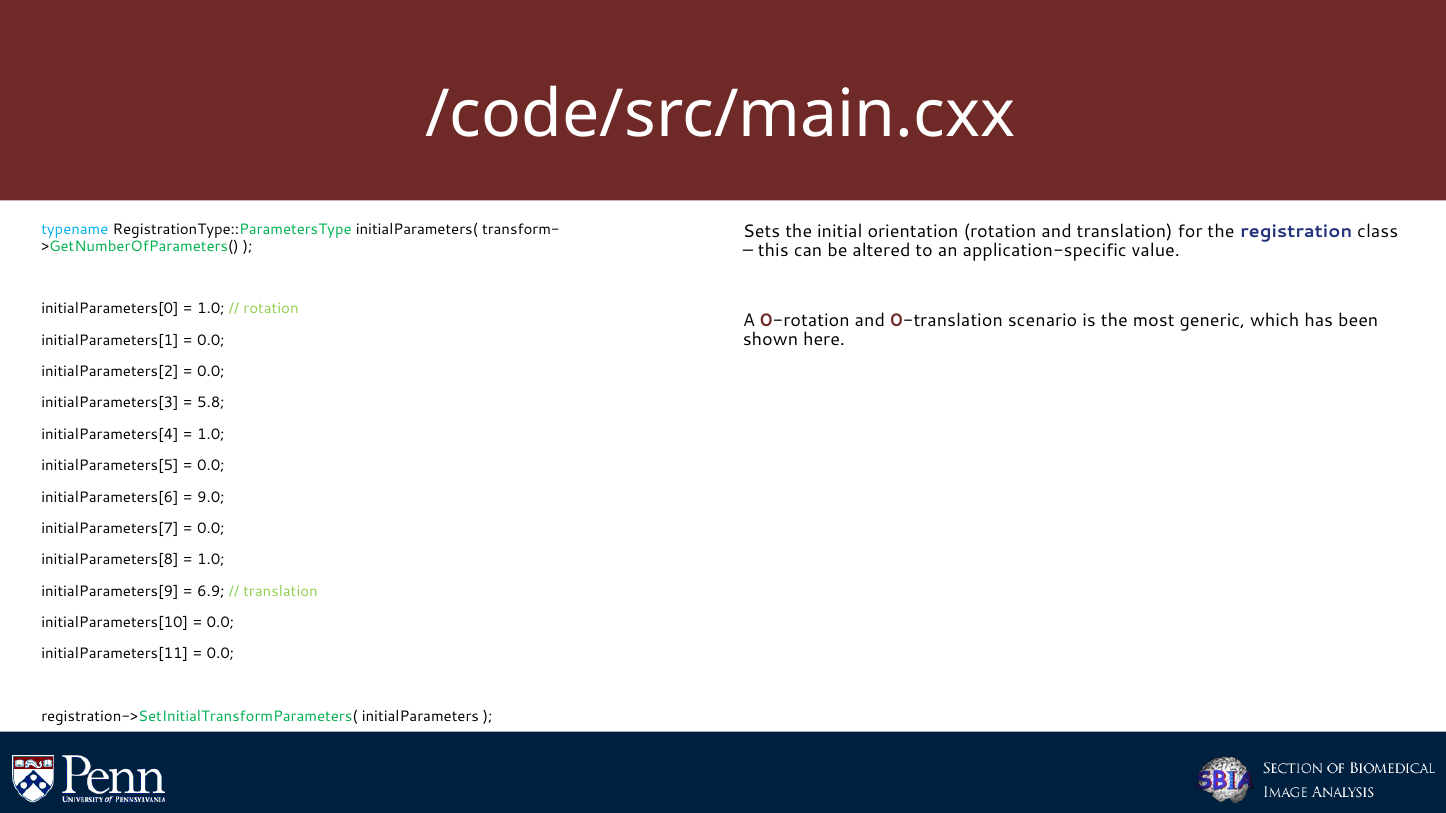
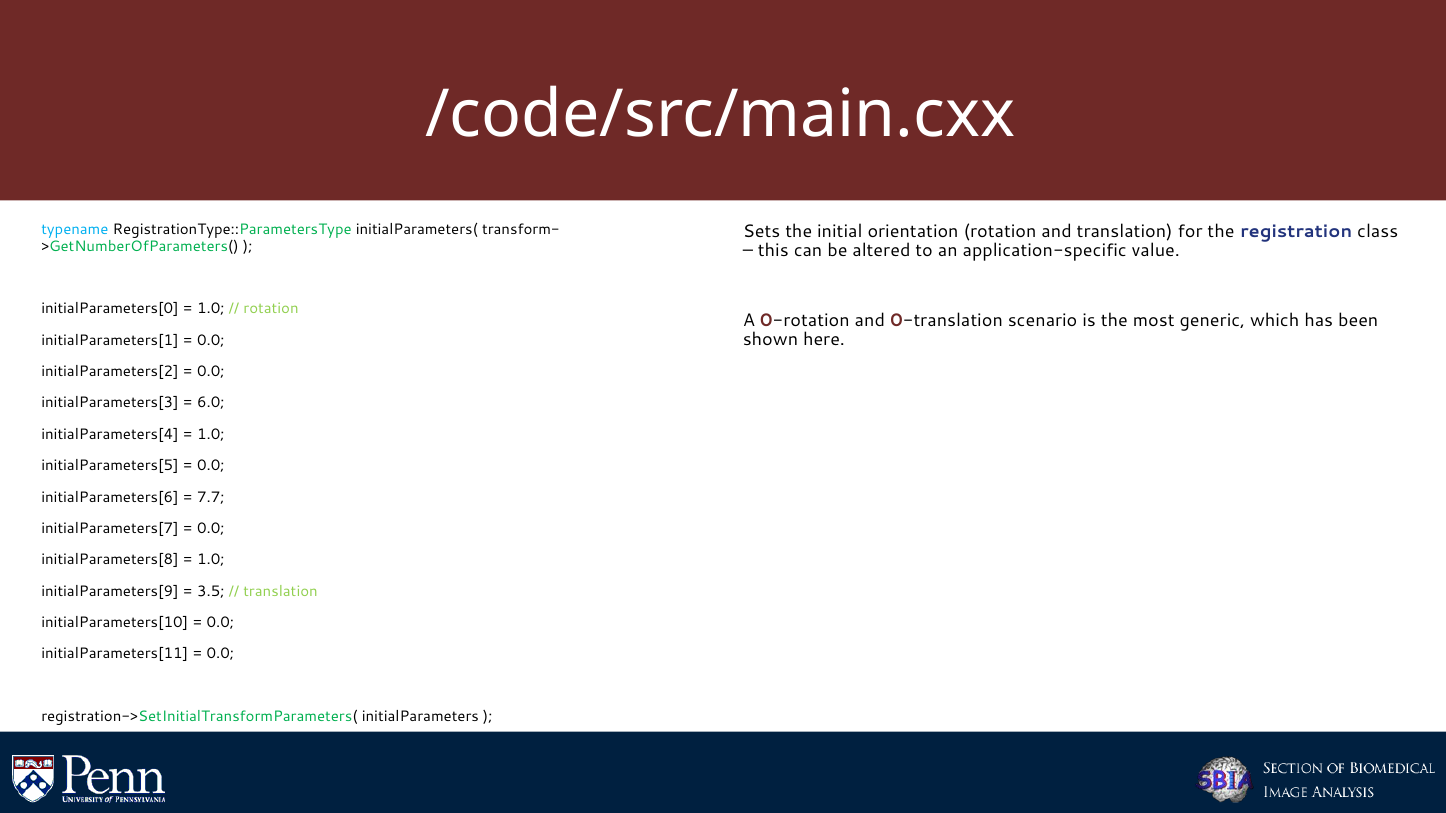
5.8: 5.8 -> 6.0 (211, 403)
9.0: 9.0 -> 7.7 (211, 497)
6.9: 6.9 -> 3.5 (211, 591)
